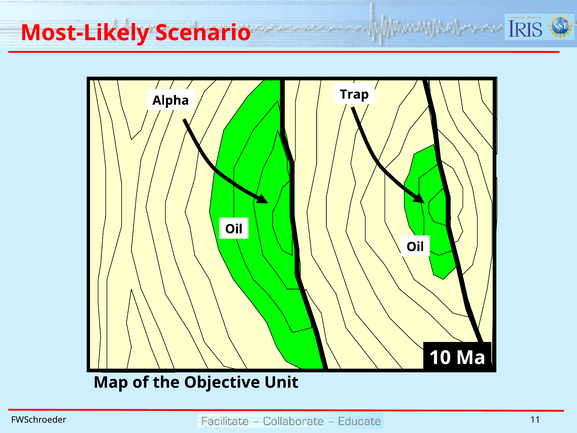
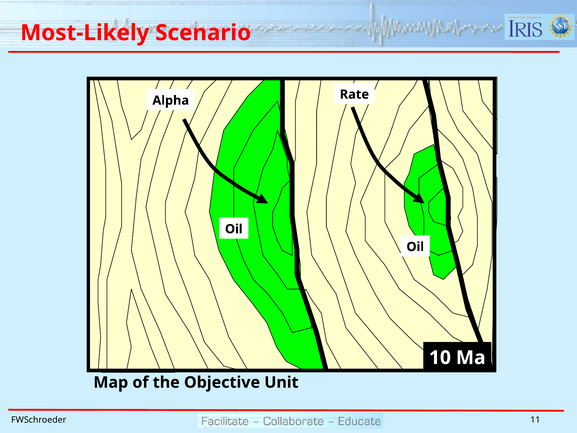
Trap: Trap -> Rate (354, 94)
